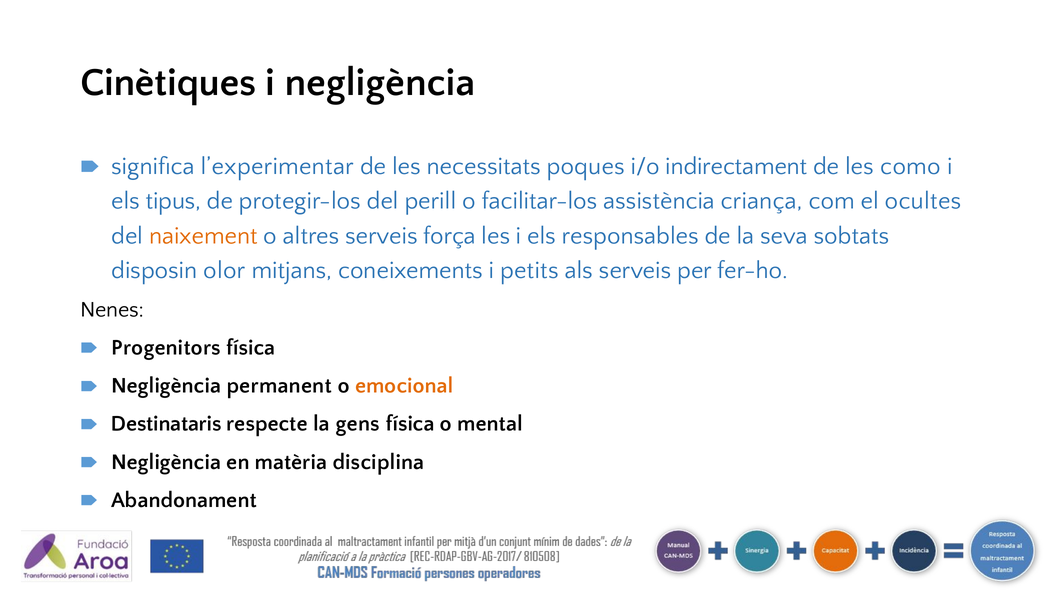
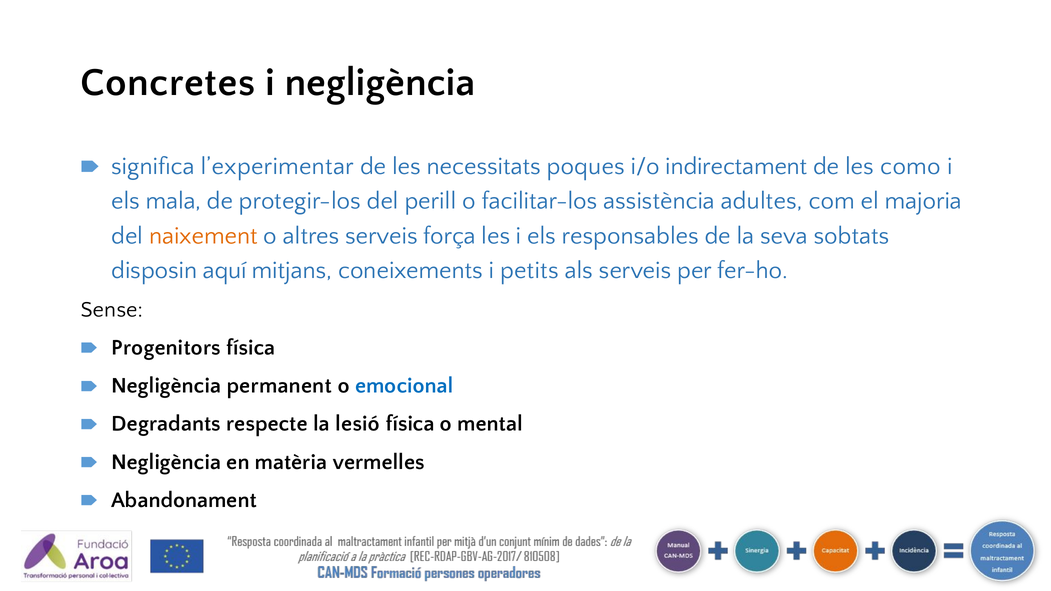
Cinètiques: Cinètiques -> Concretes (168, 83)
tipus: tipus -> mala (173, 201)
criança: criança -> adultes (762, 201)
ocultes: ocultes -> majoria (923, 201)
olor: olor -> aquí (225, 270)
Nenes: Nenes -> Sense (112, 310)
emocional colour: orange -> blue (404, 386)
Destinataris: Destinataris -> Degradants (166, 424)
gens: gens -> lesió (358, 424)
disciplina: disciplina -> vermelles (379, 462)
